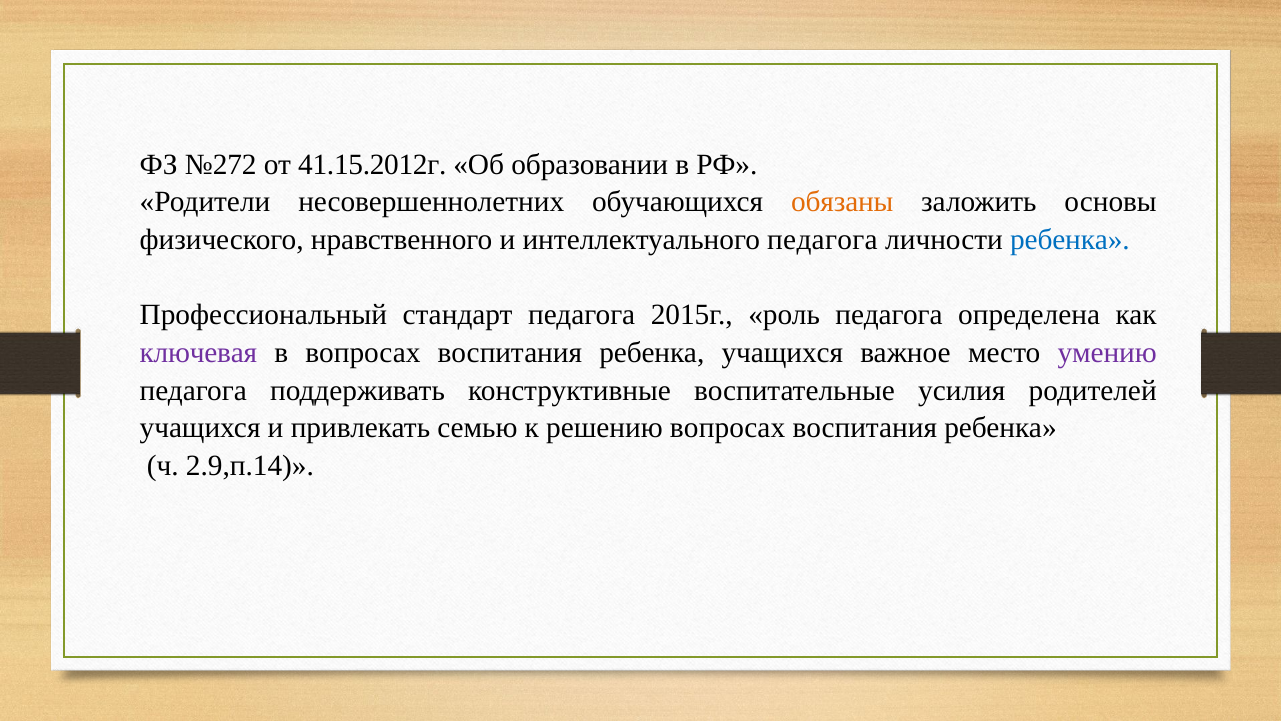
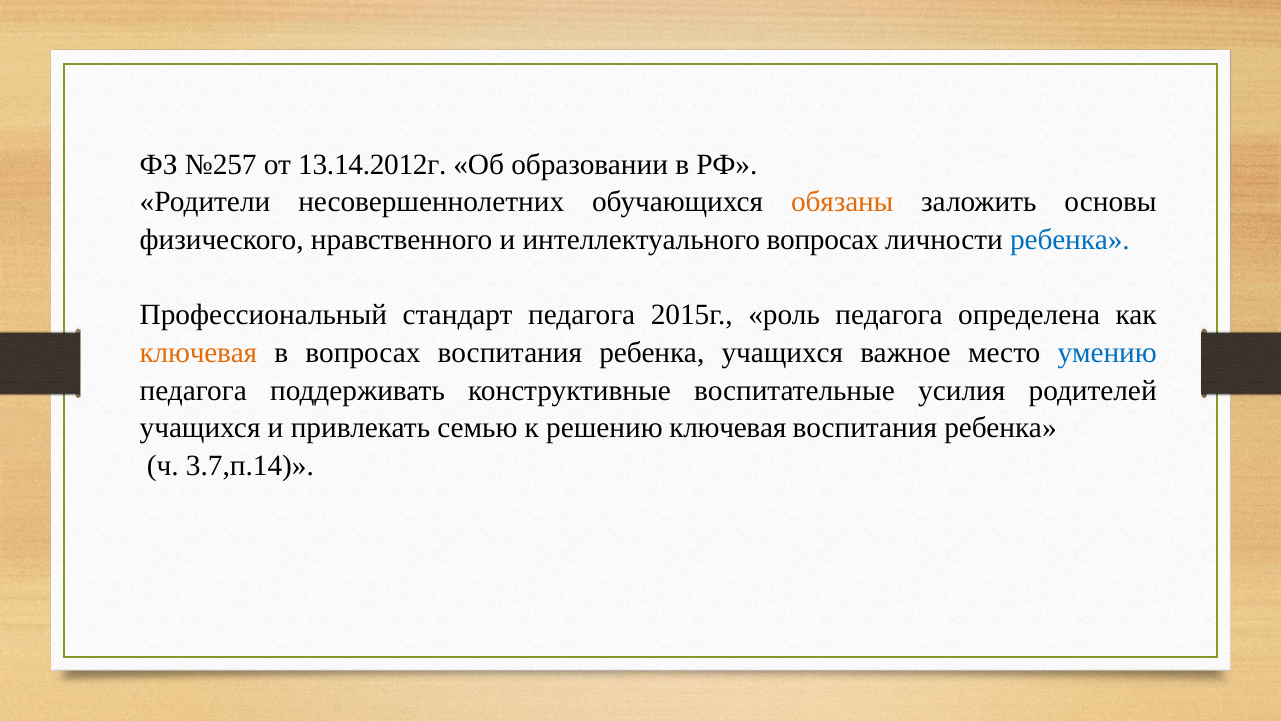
№272: №272 -> №257 (221, 164)
41.15.2012г: 41.15.2012г -> 13.14.2012г (372, 164)
интеллектуального педагога: педагога -> вопросах (823, 240)
ключевая colour: purple -> orange (198, 353)
умению colour: purple -> blue (1107, 353)
решению вопросах: вопросах -> ключевая (728, 428)
2.9,п.14: 2.9,п.14 -> 3.7,п.14 (250, 466)
